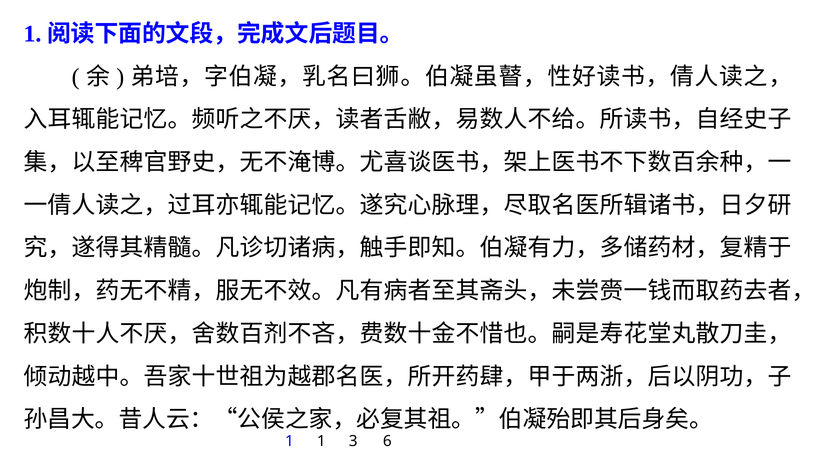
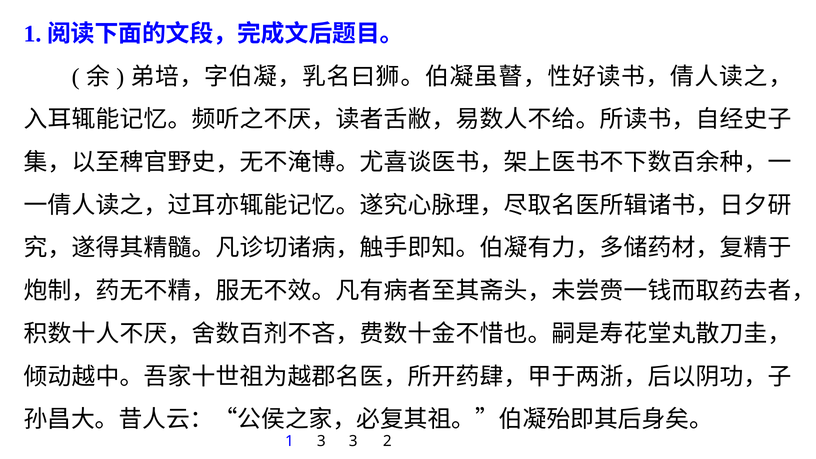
1 1: 1 -> 3 (321, 441)
6: 6 -> 2 (387, 441)
